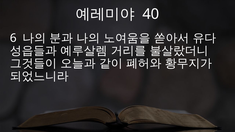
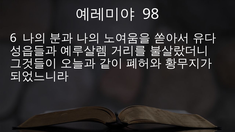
40: 40 -> 98 (151, 14)
